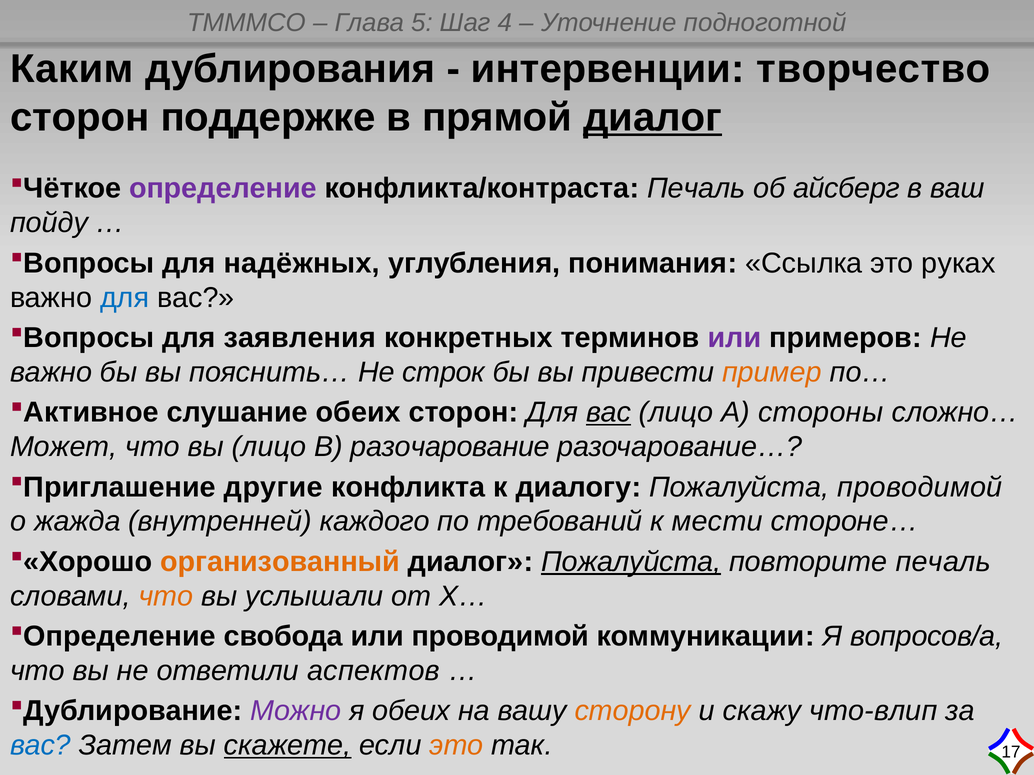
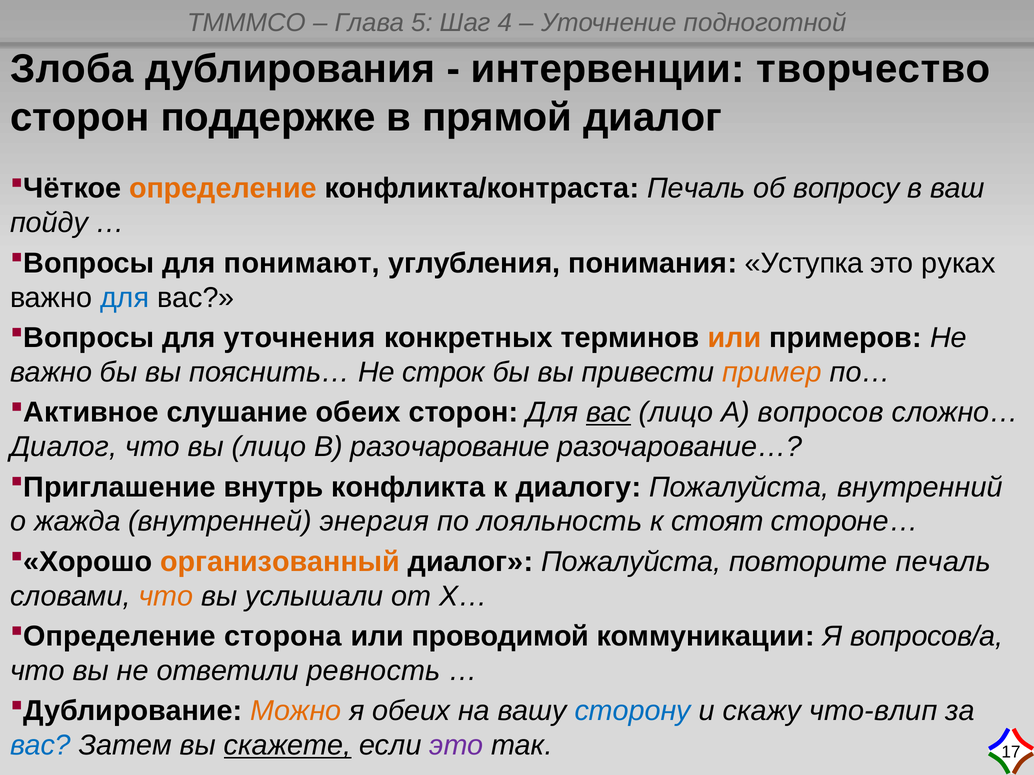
Каким: Каким -> Злоба (72, 69)
диалог underline: present -> none (653, 117)
определение colour: purple -> orange (223, 189)
айсберг: айсберг -> вопросу (846, 189)
надёжных: надёжных -> понимают (302, 263)
Ссылка: Ссылка -> Уступка (804, 263)
заявления: заявления -> уточнения (300, 338)
или colour: purple -> orange (734, 338)
стороны: стороны -> вопросов (821, 413)
Может: Может -> Диалог (64, 447)
другие: другие -> внутрь (274, 487)
Пожалуйста проводимой: проводимой -> внутренний (920, 487)
каждого: каждого -> энергия (375, 522)
требований: требований -> лояльность (560, 522)
мести: мести -> стоят (718, 522)
Пожалуйста underline: present -> none (631, 562)
свобода: свобода -> сторона (283, 637)
аспектов: аспектов -> ревность (374, 671)
Можно colour: purple -> orange (296, 711)
сторону colour: orange -> blue (633, 711)
это colour: orange -> purple (456, 746)
